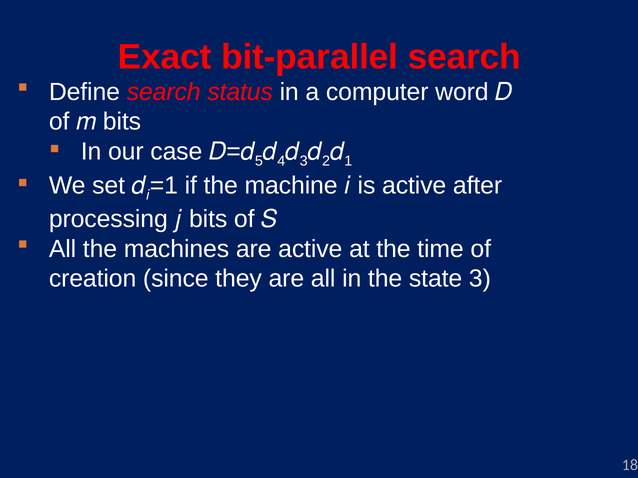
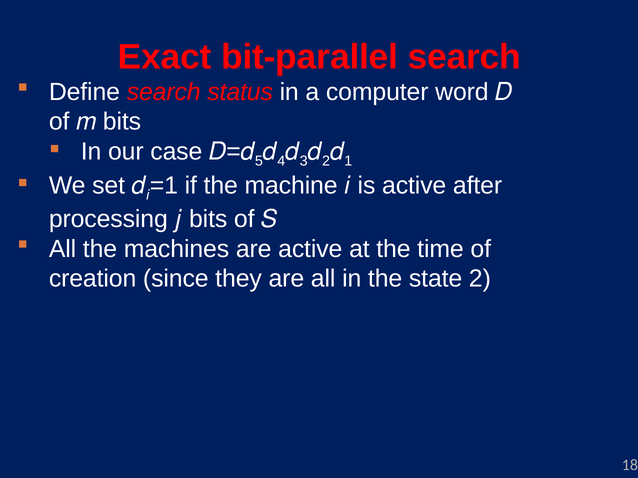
state 3: 3 -> 2 (480, 279)
